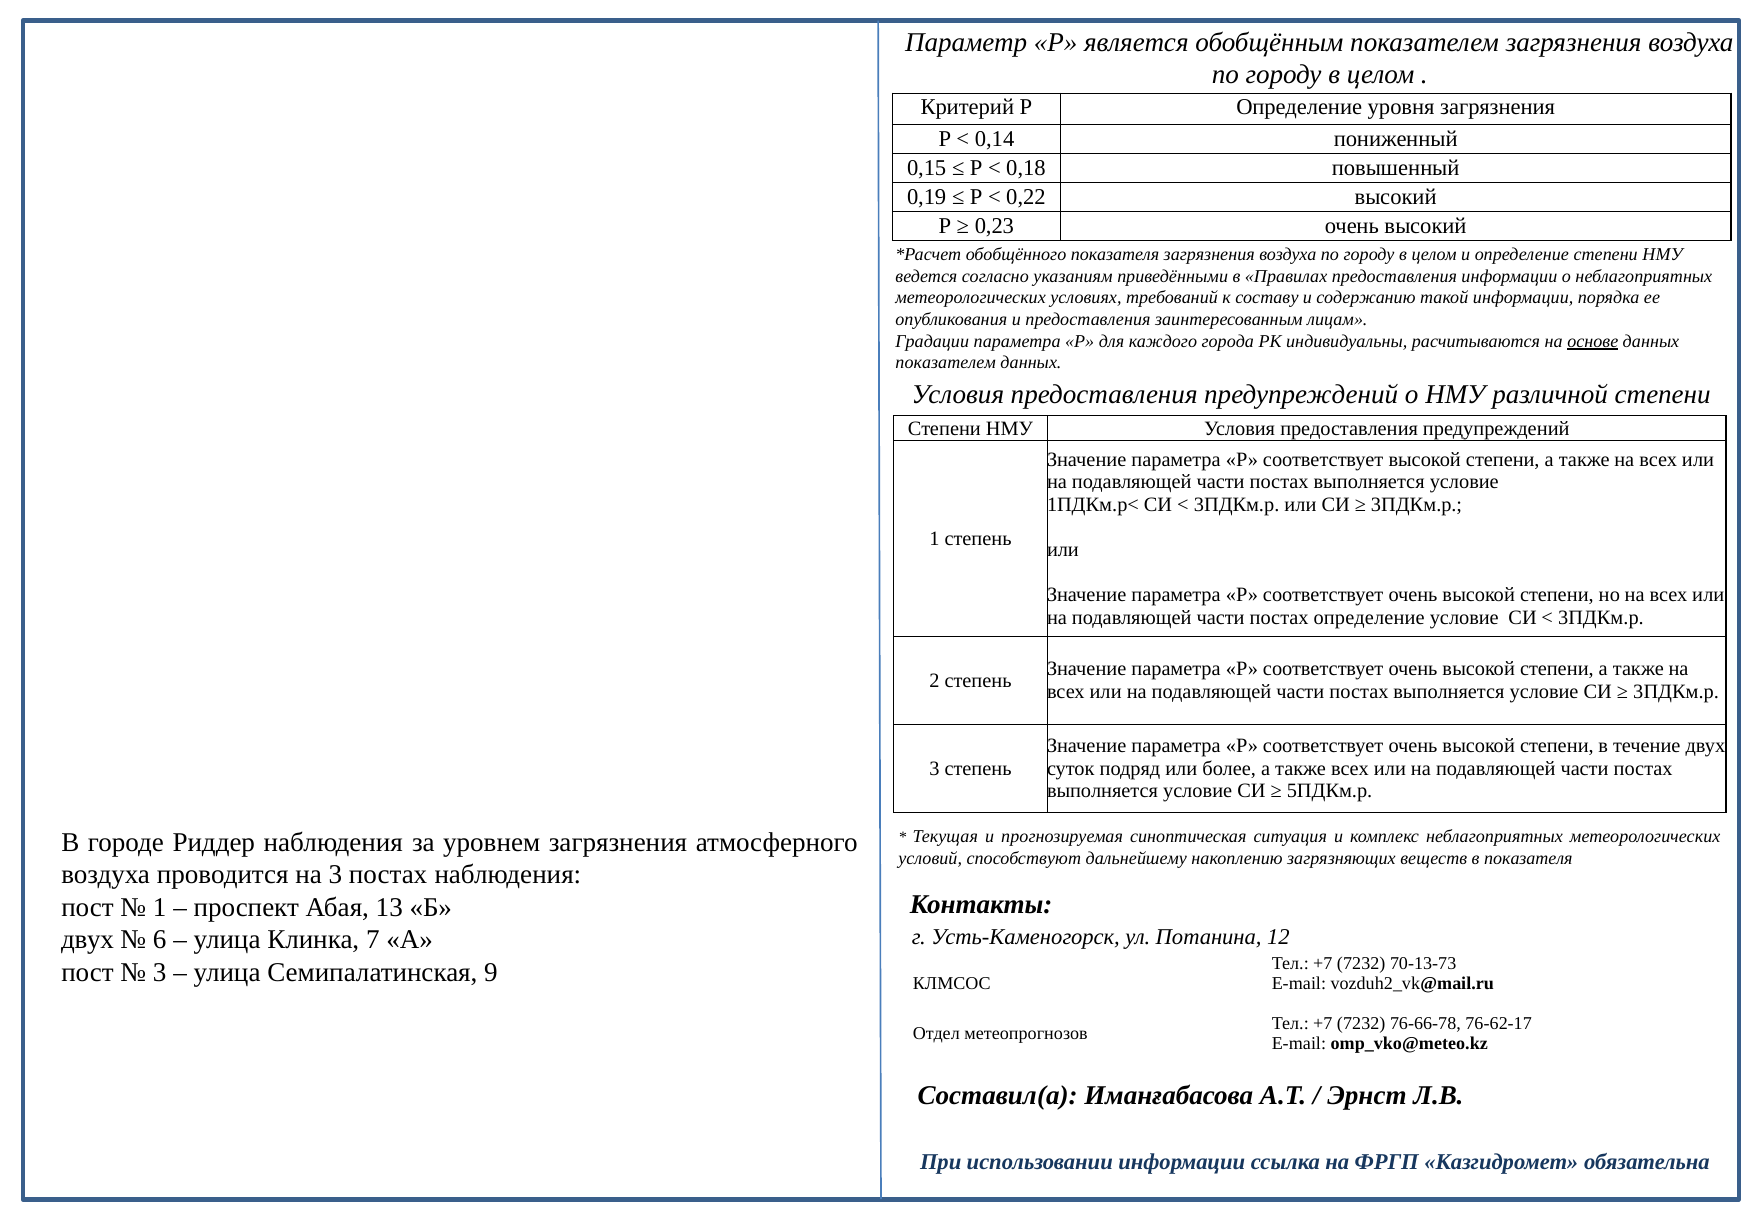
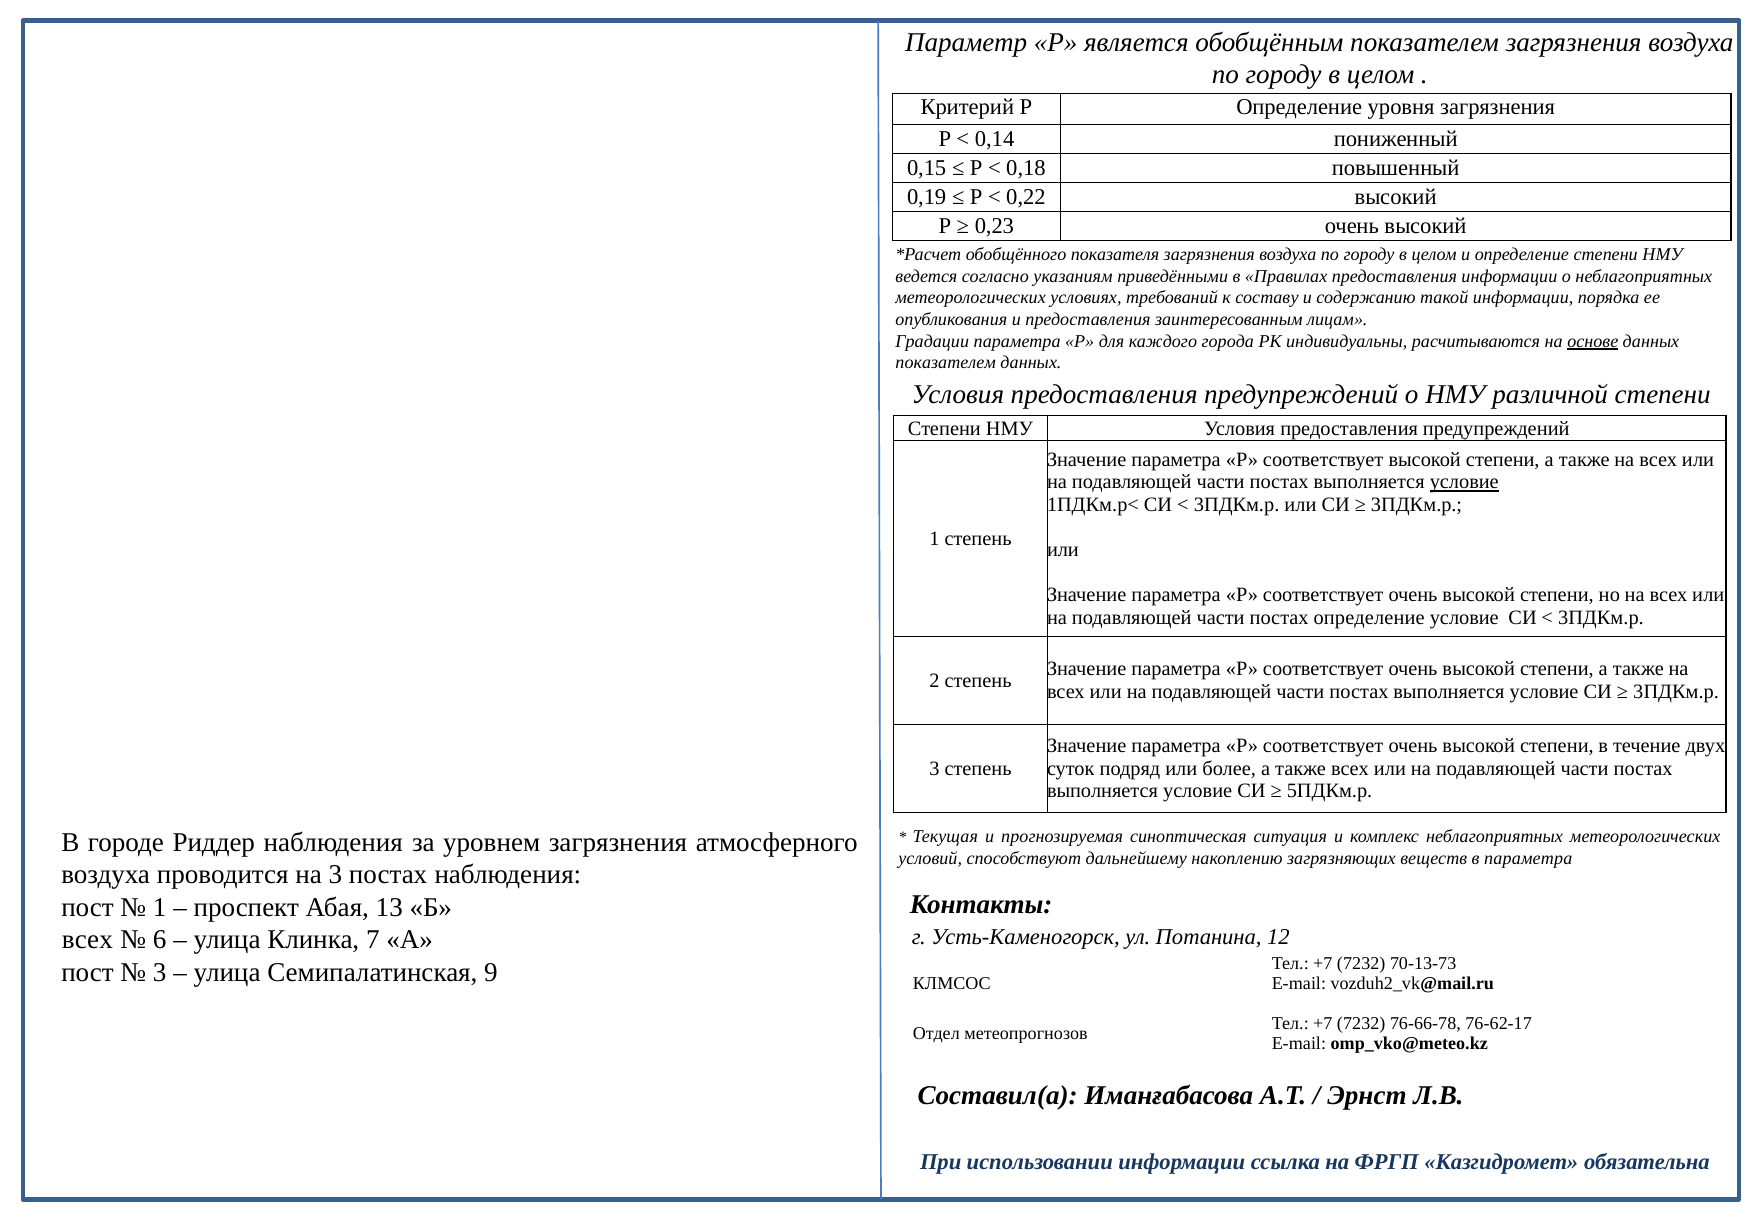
условие underline: none -> present (1464, 482)
в показателя: показателя -> параметра (1528, 858)
двух: двух -> всех (87, 940)
